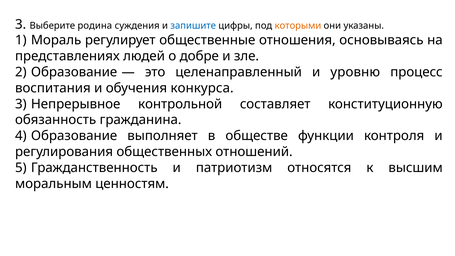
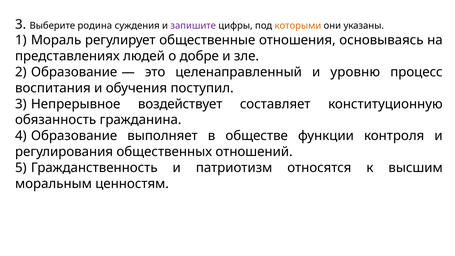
запишите colour: blue -> purple (193, 26)
конкурса: конкурса -> поступил (202, 88)
контрольной: контрольной -> воздействует (180, 104)
